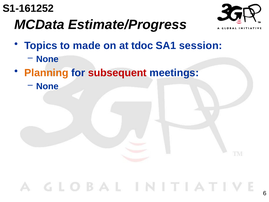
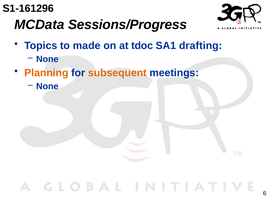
S1-161252: S1-161252 -> S1-161296 (28, 8)
Estimate/Progress: Estimate/Progress -> Sessions/Progress (128, 25)
session: session -> drafting (201, 46)
subsequent colour: red -> orange (117, 73)
